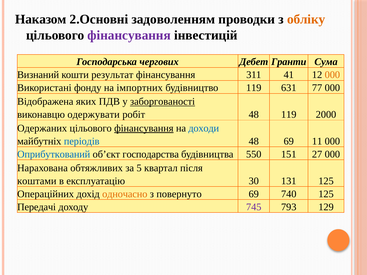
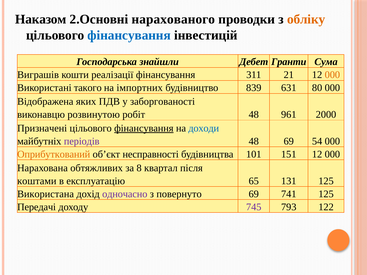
задоволенням: задоволенням -> нарахованого (173, 19)
фінансування colour: purple -> blue (129, 35)
чергових: чергових -> знайшли (159, 62)
Визнаний: Визнаний -> Виграшів (38, 75)
результат: результат -> реалізації (112, 75)
41: 41 -> 21 (289, 75)
фонду: фонду -> такого (88, 88)
будівництво 119: 119 -> 839 (254, 88)
77: 77 -> 80 (317, 88)
заборгованості underline: present -> none (163, 102)
одержувати: одержувати -> розвинутою (94, 115)
48 119: 119 -> 961 (289, 115)
Одержаних: Одержаних -> Призначені (42, 128)
періодів colour: blue -> purple (82, 141)
11: 11 -> 54 (317, 141)
Оприбуткований colour: blue -> orange (54, 154)
господарства: господарства -> несправності (151, 154)
550: 550 -> 101 (254, 154)
151 27: 27 -> 12 (317, 154)
5: 5 -> 8 (139, 168)
30: 30 -> 65 (254, 181)
Операційних: Операційних -> Використана (46, 194)
одночасно colour: orange -> purple (125, 194)
740: 740 -> 741 (289, 194)
129: 129 -> 122 (326, 207)
